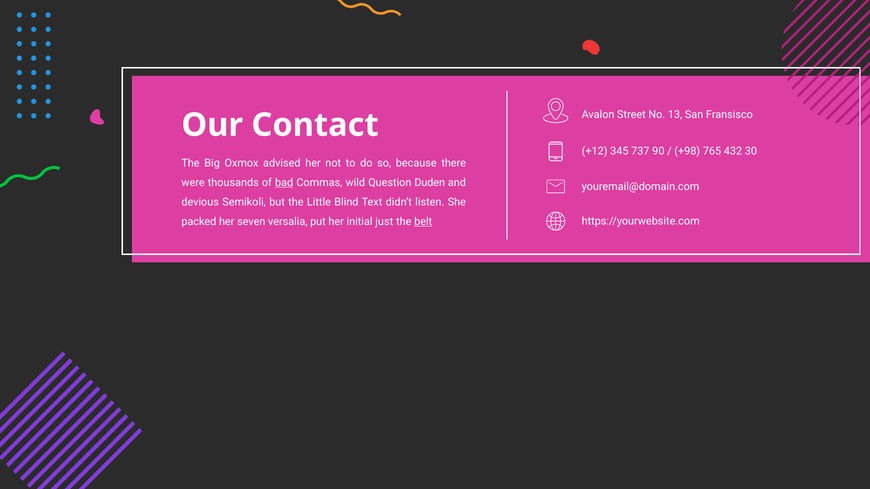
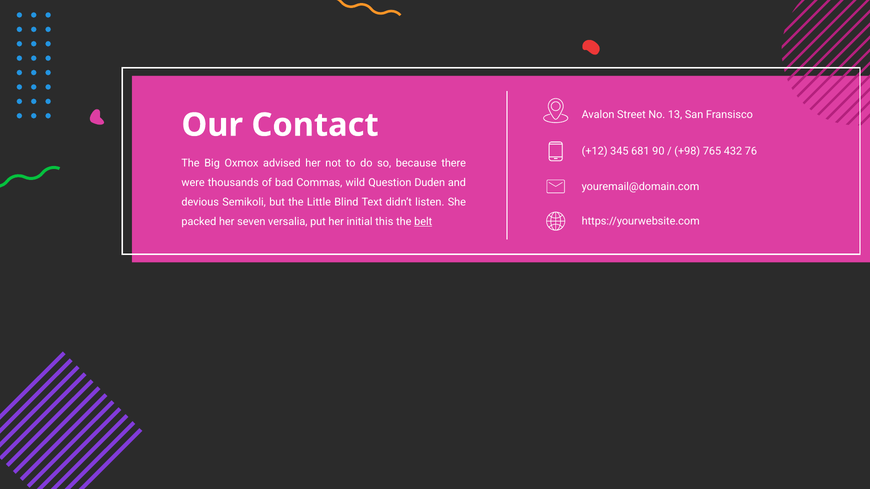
737: 737 -> 681 (640, 152)
30: 30 -> 76 (751, 152)
bad underline: present -> none (284, 183)
just: just -> this (384, 222)
